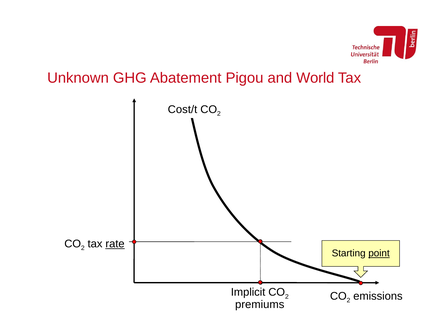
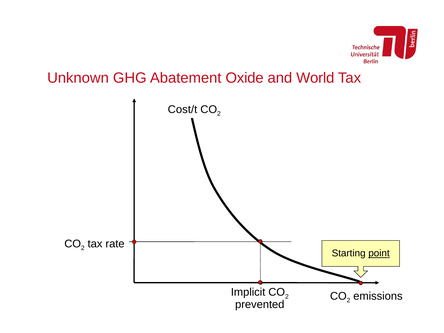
Pigou: Pigou -> Oxide (245, 78)
rate underline: present -> none (115, 244)
premiums: premiums -> prevented (260, 305)
